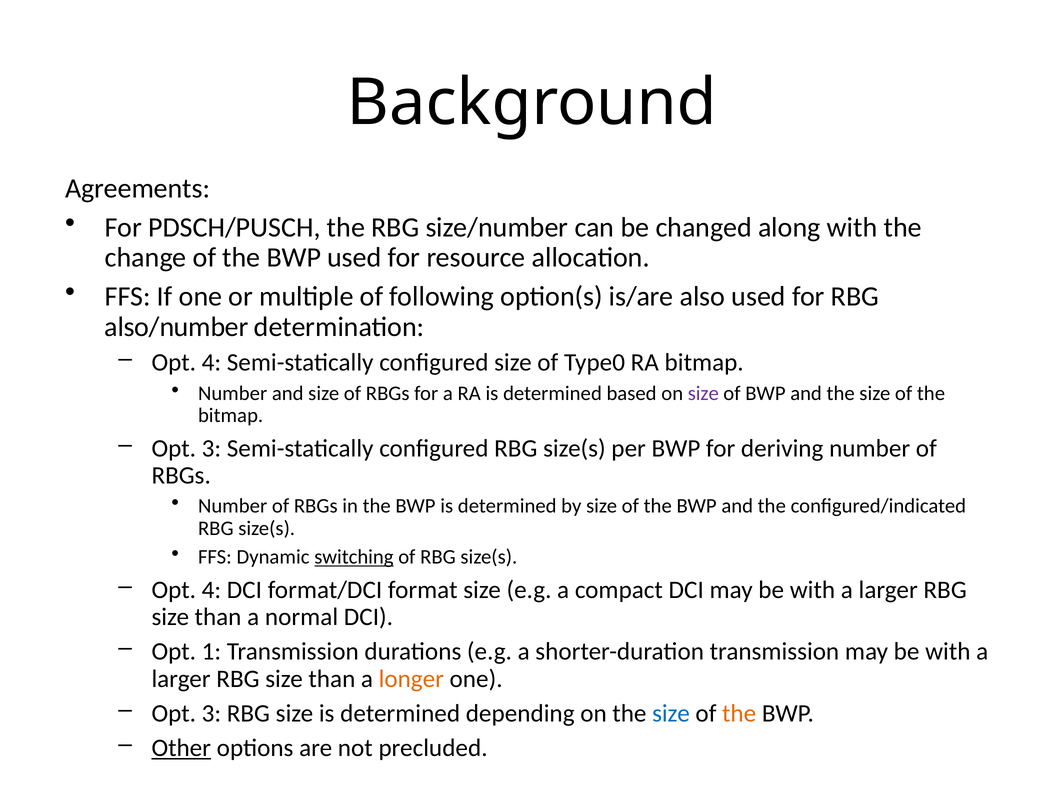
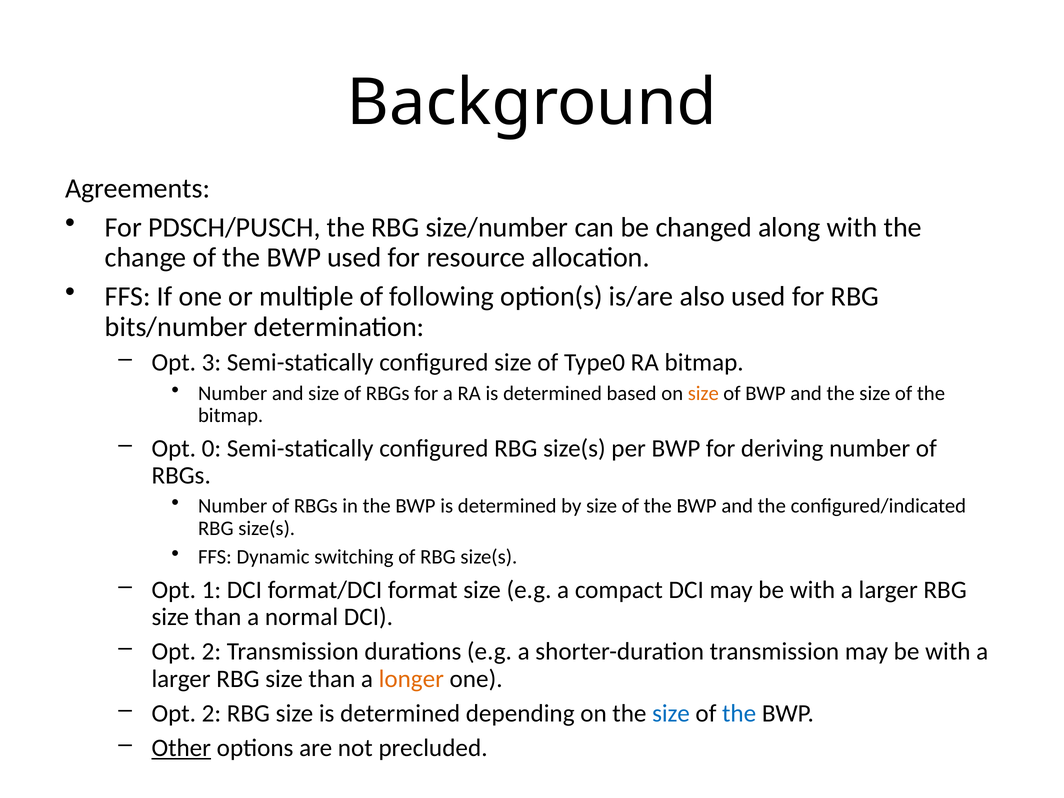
also/number: also/number -> bits/number (176, 327)
4: 4 -> 3 (211, 363)
size colour: purple -> orange (703, 393)
3: 3 -> 0 (211, 448)
switching underline: present -> none (354, 557)
4: 4 -> 1 (211, 590)
1: 1 -> 2 (211, 652)
3: 3 -> 2 (211, 713)
the colour: orange -> blue (739, 713)
